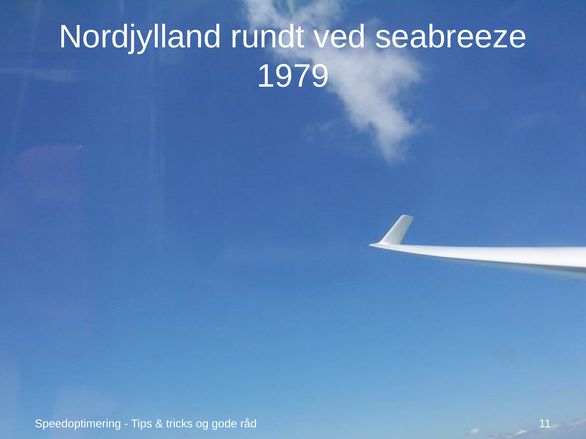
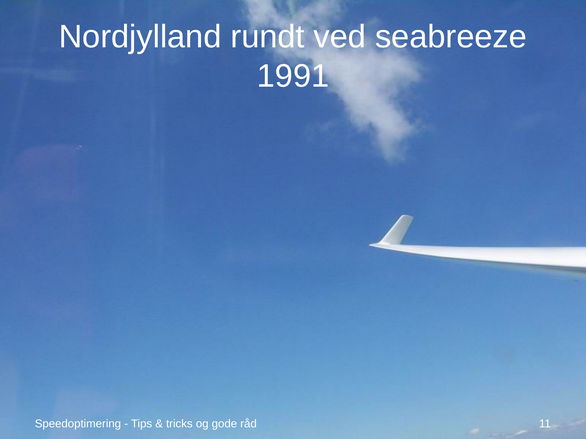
1979: 1979 -> 1991 (293, 76)
